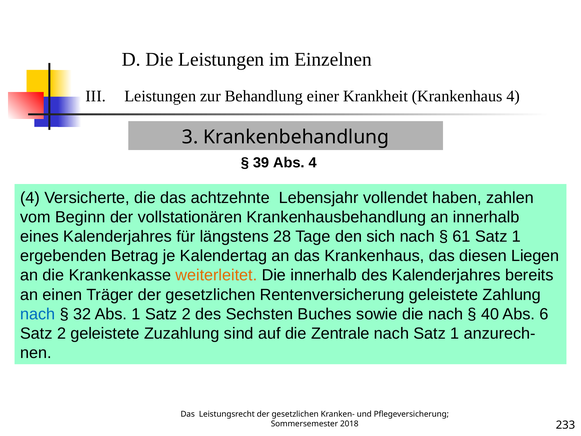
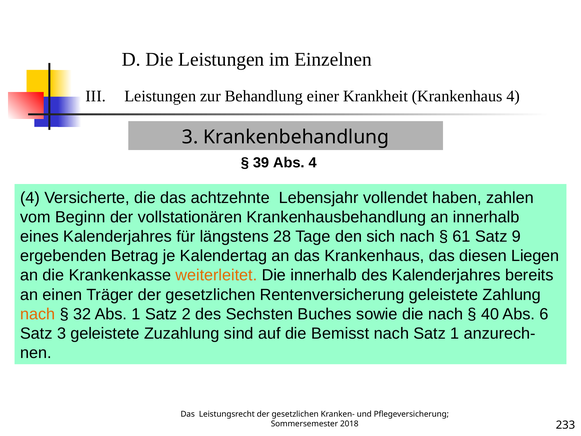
61 Satz 1: 1 -> 9 (516, 236)
nach colour: blue -> orange (38, 314)
2: 2 -> 3 (61, 333)
Zentrale: Zentrale -> Bemisst (340, 333)
